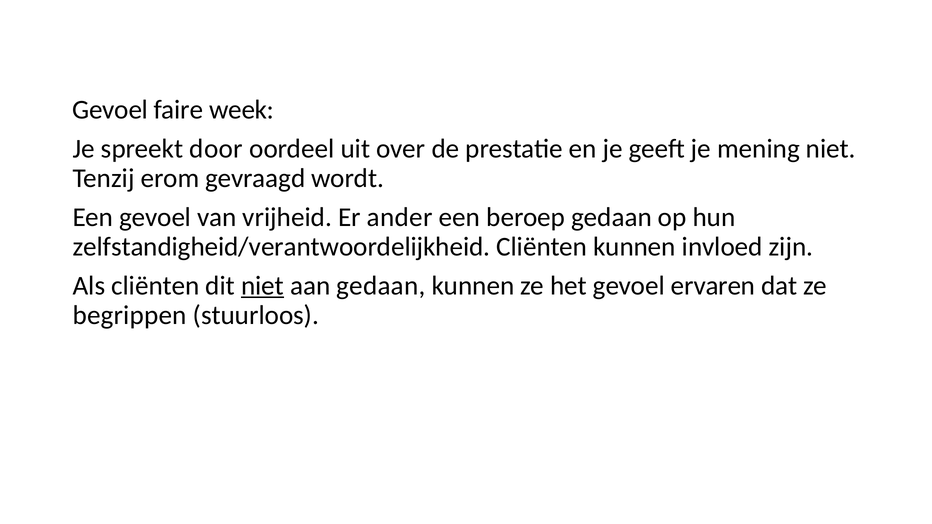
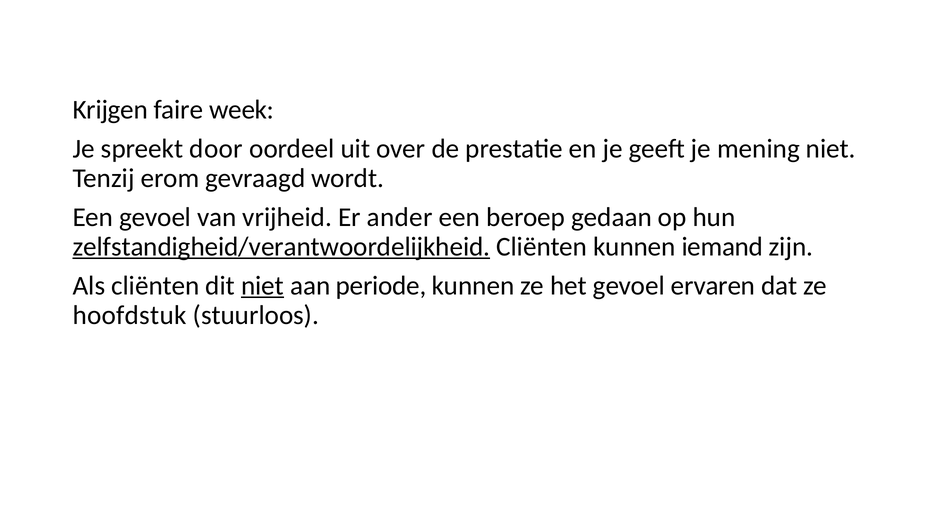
Gevoel: Gevoel -> Krijgen (110, 110)
zelfstandigheid/verantwoordelijkheid underline: none -> present (281, 247)
invloed: invloed -> iemand (722, 247)
aan gedaan: gedaan -> periode (381, 286)
begrippen: begrippen -> hoofdstuk (130, 315)
